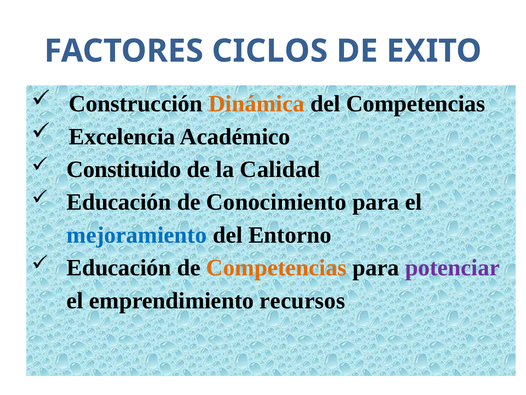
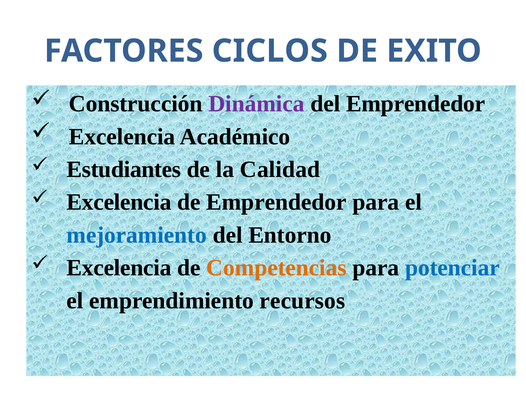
Dinámica colour: orange -> purple (256, 104)
del Competencias: Competencias -> Emprendedor (416, 104)
Constituido: Constituido -> Estudiantes (124, 169)
Educación: Educación -> Excelencia (119, 202)
de Conocimiento: Conocimiento -> Emprendedor (276, 202)
Educación: Educación -> Excelencia (119, 268)
potenciar colour: purple -> blue (452, 268)
